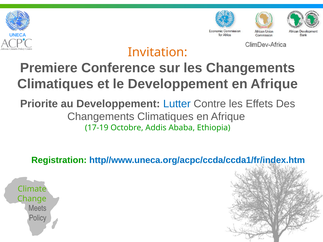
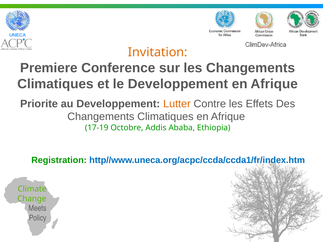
Lutter colour: blue -> orange (177, 104)
